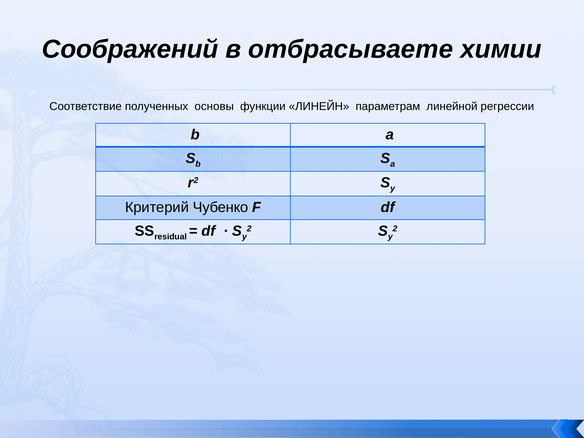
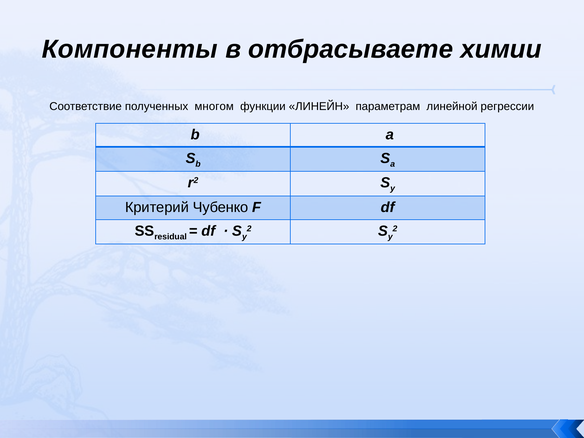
Соображений: Соображений -> Компоненты (130, 49)
основы: основы -> многом (214, 106)
